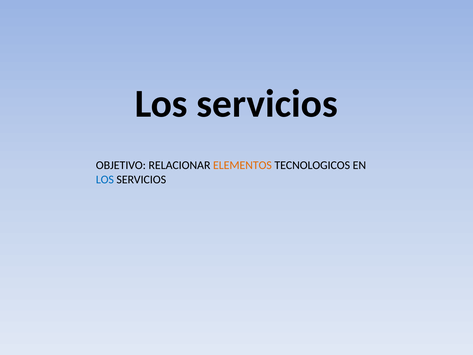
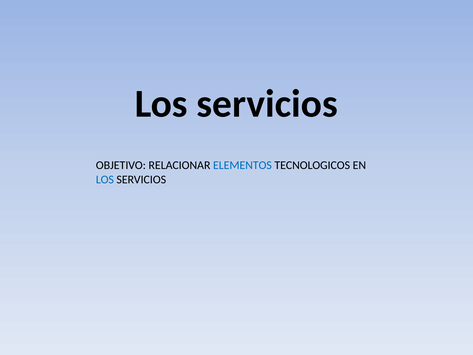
ELEMENTOS colour: orange -> blue (242, 165)
